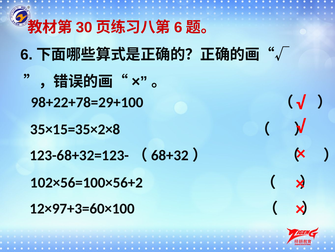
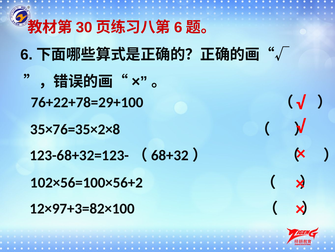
98+22+78=29+100: 98+22+78=29+100 -> 76+22+78=29+100 (87, 102)
35×15=35×2×8: 35×15=35×2×8 -> 35×76=35×2×8 (75, 129)
12×97+3=60×100: 12×97+3=60×100 -> 12×97+3=82×100 (82, 208)
